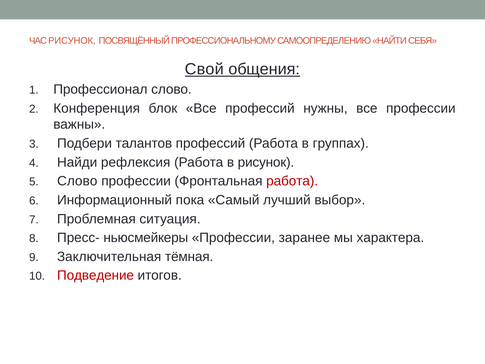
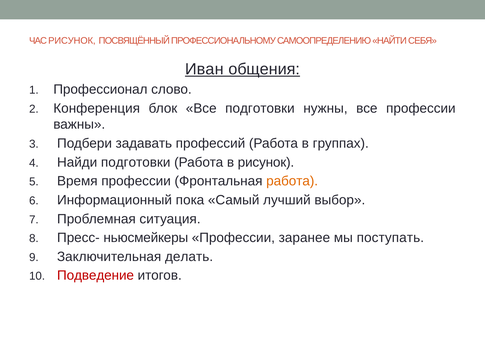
Свой: Свой -> Иван (204, 69)
Все профессий: профессий -> подготовки (260, 108)
талантов: талантов -> задавать (144, 143)
Найди рефлексия: рефлексия -> подготовки (136, 162)
Слово: Слово -> Время (77, 181)
работа colour: red -> orange (292, 181)
характера: характера -> поступать (390, 238)
тёмная: тёмная -> делать (189, 256)
